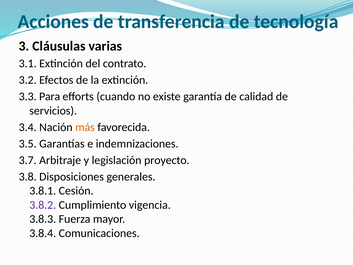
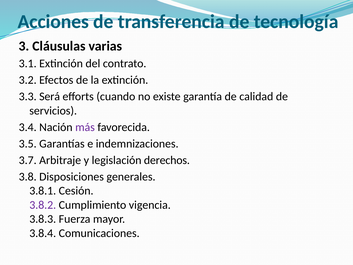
Para: Para -> Será (50, 96)
más colour: orange -> purple (85, 127)
proyecto: proyecto -> derechos (167, 160)
